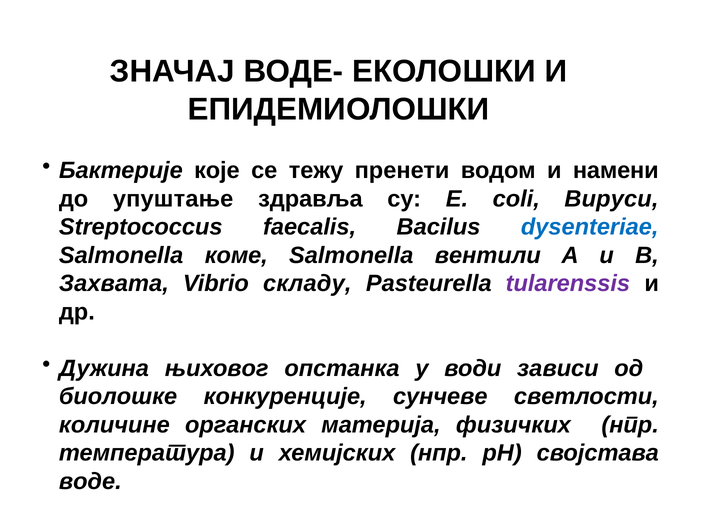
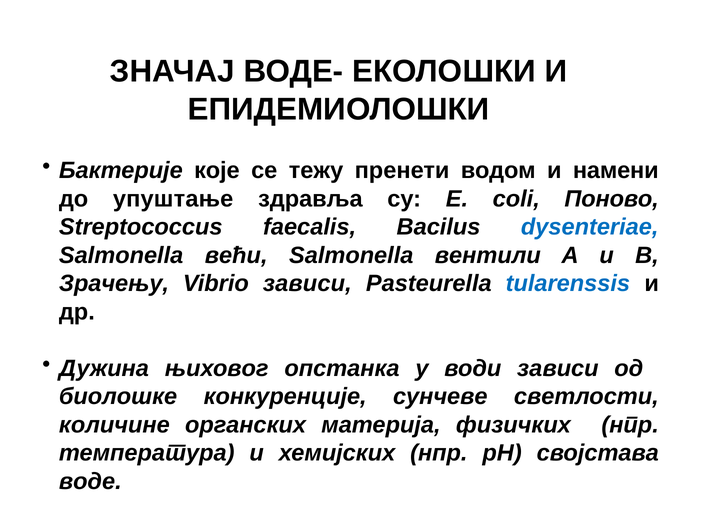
Вируси: Вируси -> Поново (612, 199)
коме: коме -> већи (236, 255)
Захвата: Захвата -> Зрачењу (114, 284)
складу: складу -> зависи (307, 284)
tularenssis colour: purple -> blue (568, 284)
